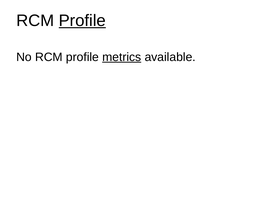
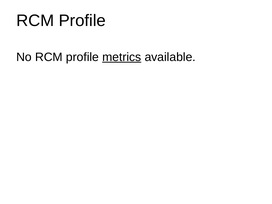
Profile underline: present -> none (82, 21)
